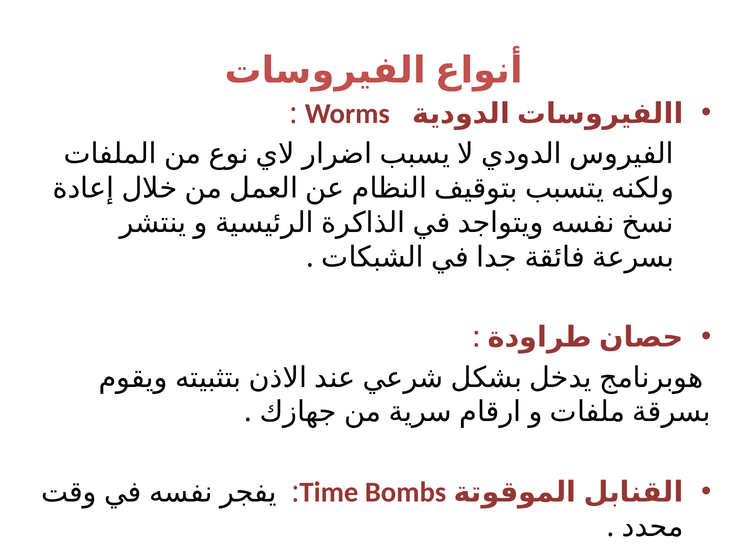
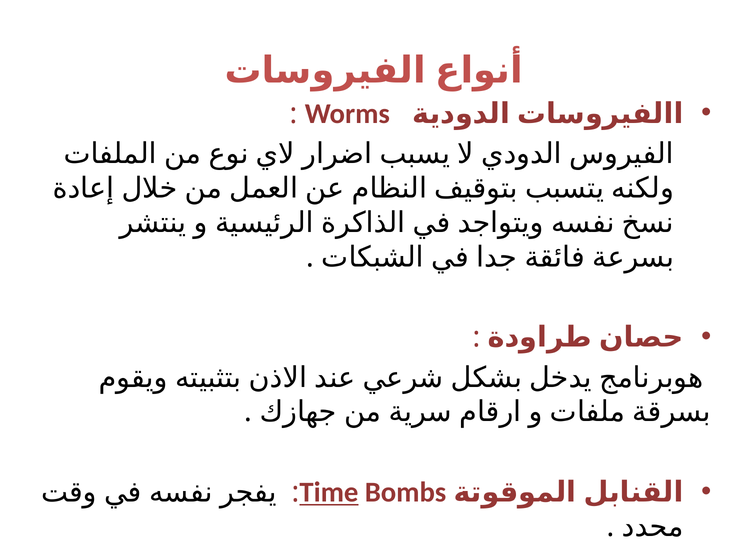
Time underline: none -> present (329, 493)
